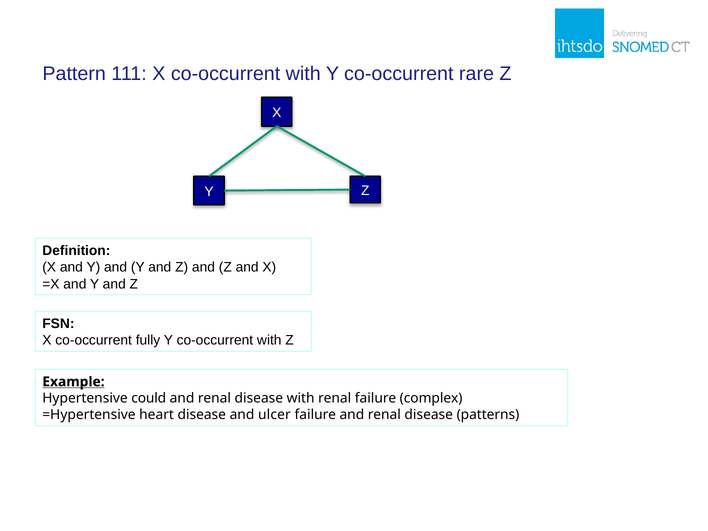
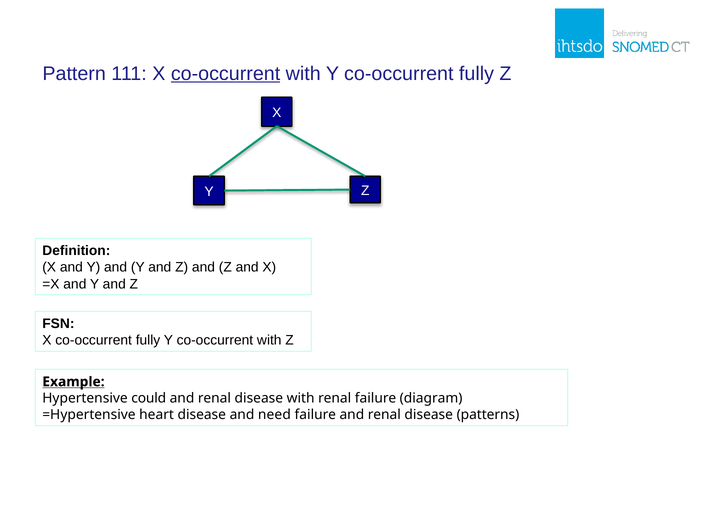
co-occurrent underline: none -> present (226, 74)
Y co-occurrent rare: rare -> fully (476, 74)
complex: complex -> diagram (431, 398)
ulcer: ulcer -> need (274, 415)
